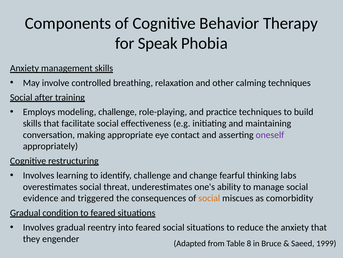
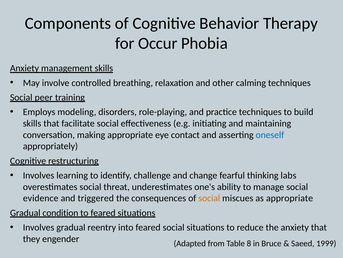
Speak: Speak -> Occur (158, 43)
after: after -> peer (44, 97)
modeling challenge: challenge -> disorders (118, 112)
oneself colour: purple -> blue (270, 134)
as comorbidity: comorbidity -> appropriate (290, 198)
